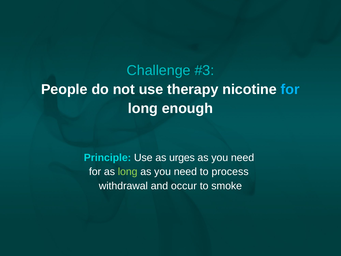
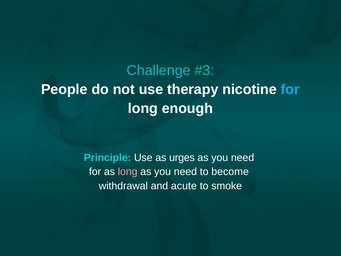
long colour: light green -> pink (128, 172)
process: process -> become (230, 172)
occur: occur -> acute (184, 186)
